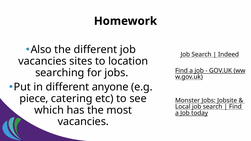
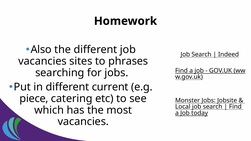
location: location -> phrases (128, 61)
anyone: anyone -> current (110, 87)
